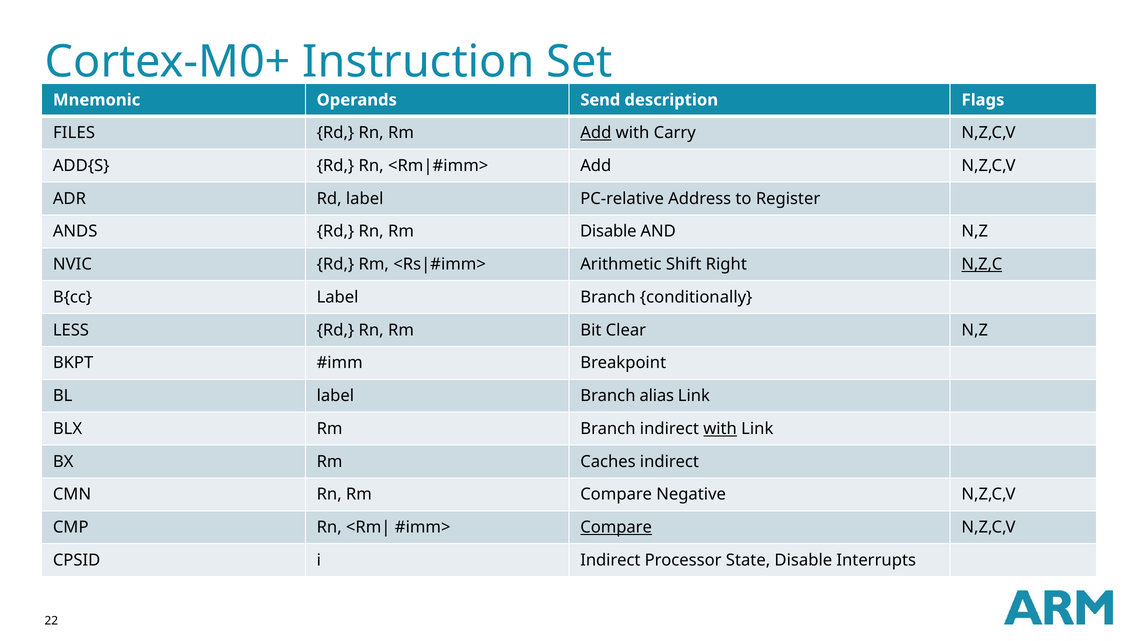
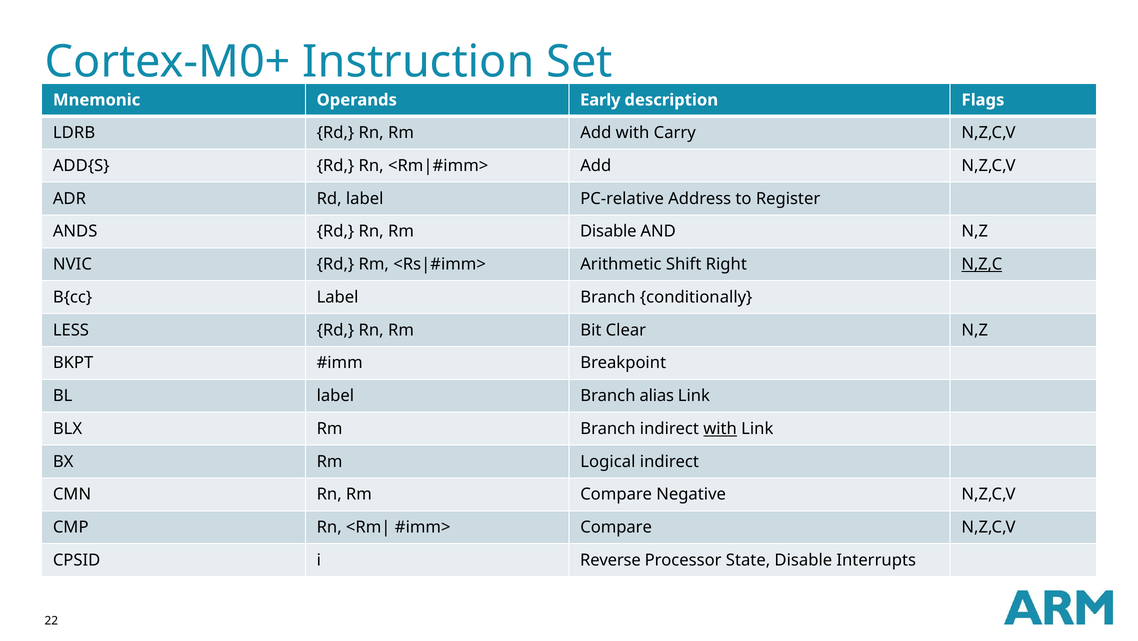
Send: Send -> Early (600, 100)
FILES: FILES -> LDRB (74, 133)
Add underline: present -> none (596, 133)
Caches: Caches -> Logical (608, 461)
Compare underline: present -> none (616, 527)
i Indirect: Indirect -> Reverse (610, 560)
